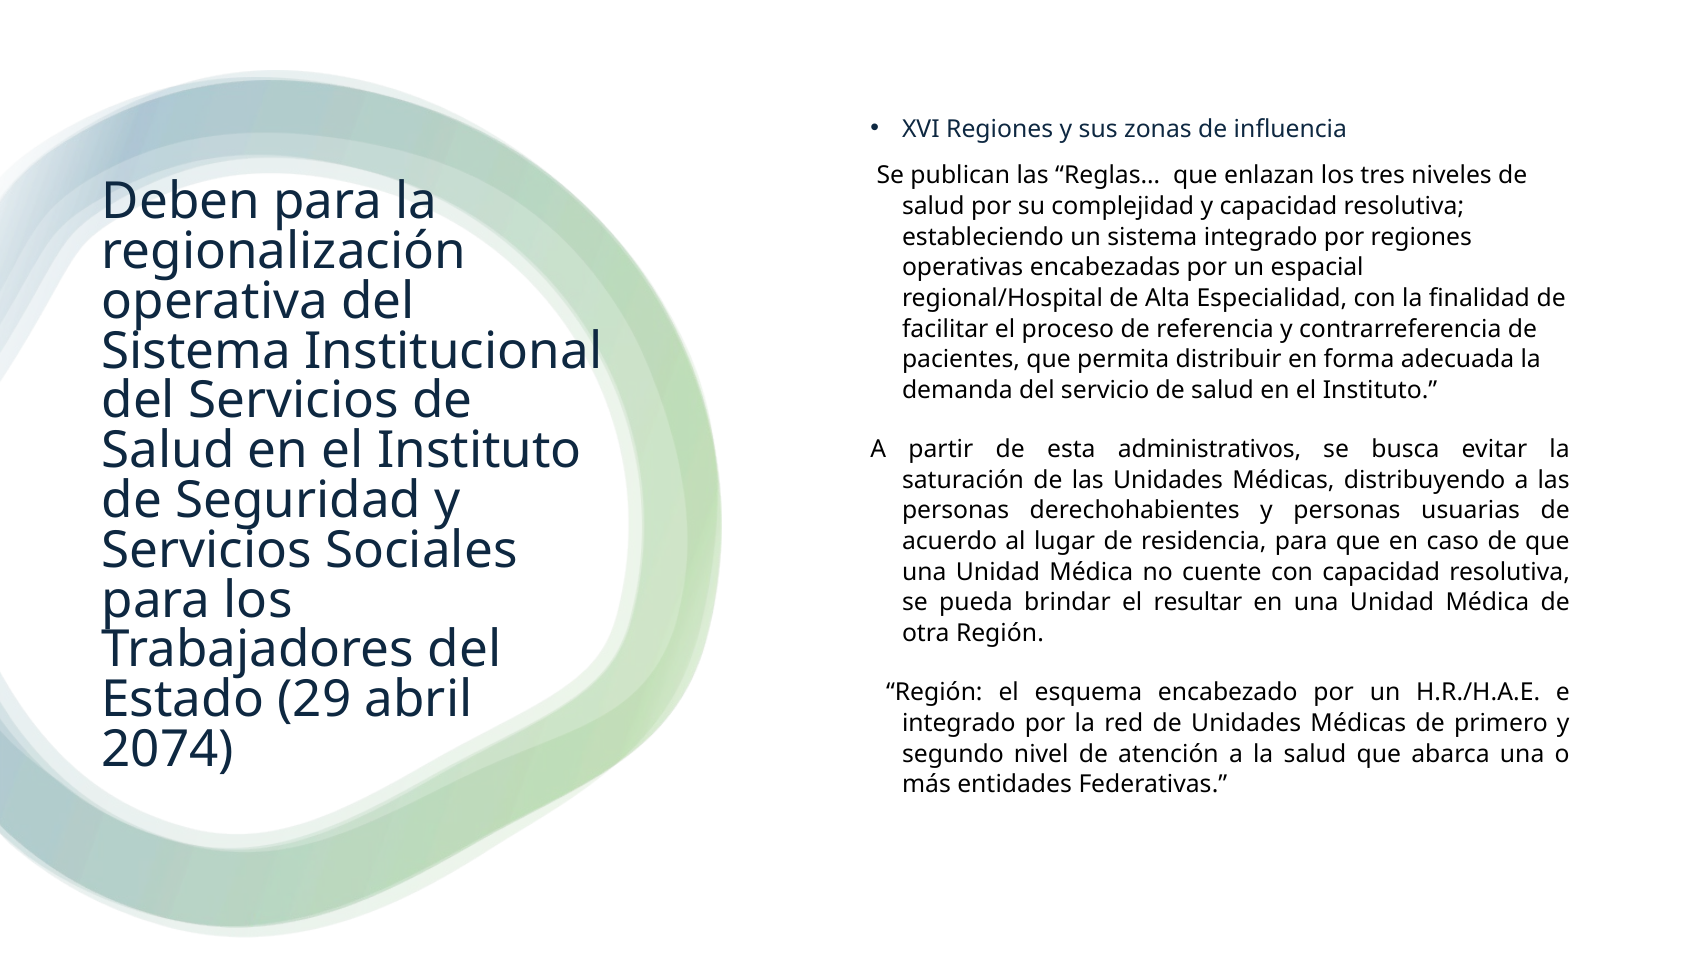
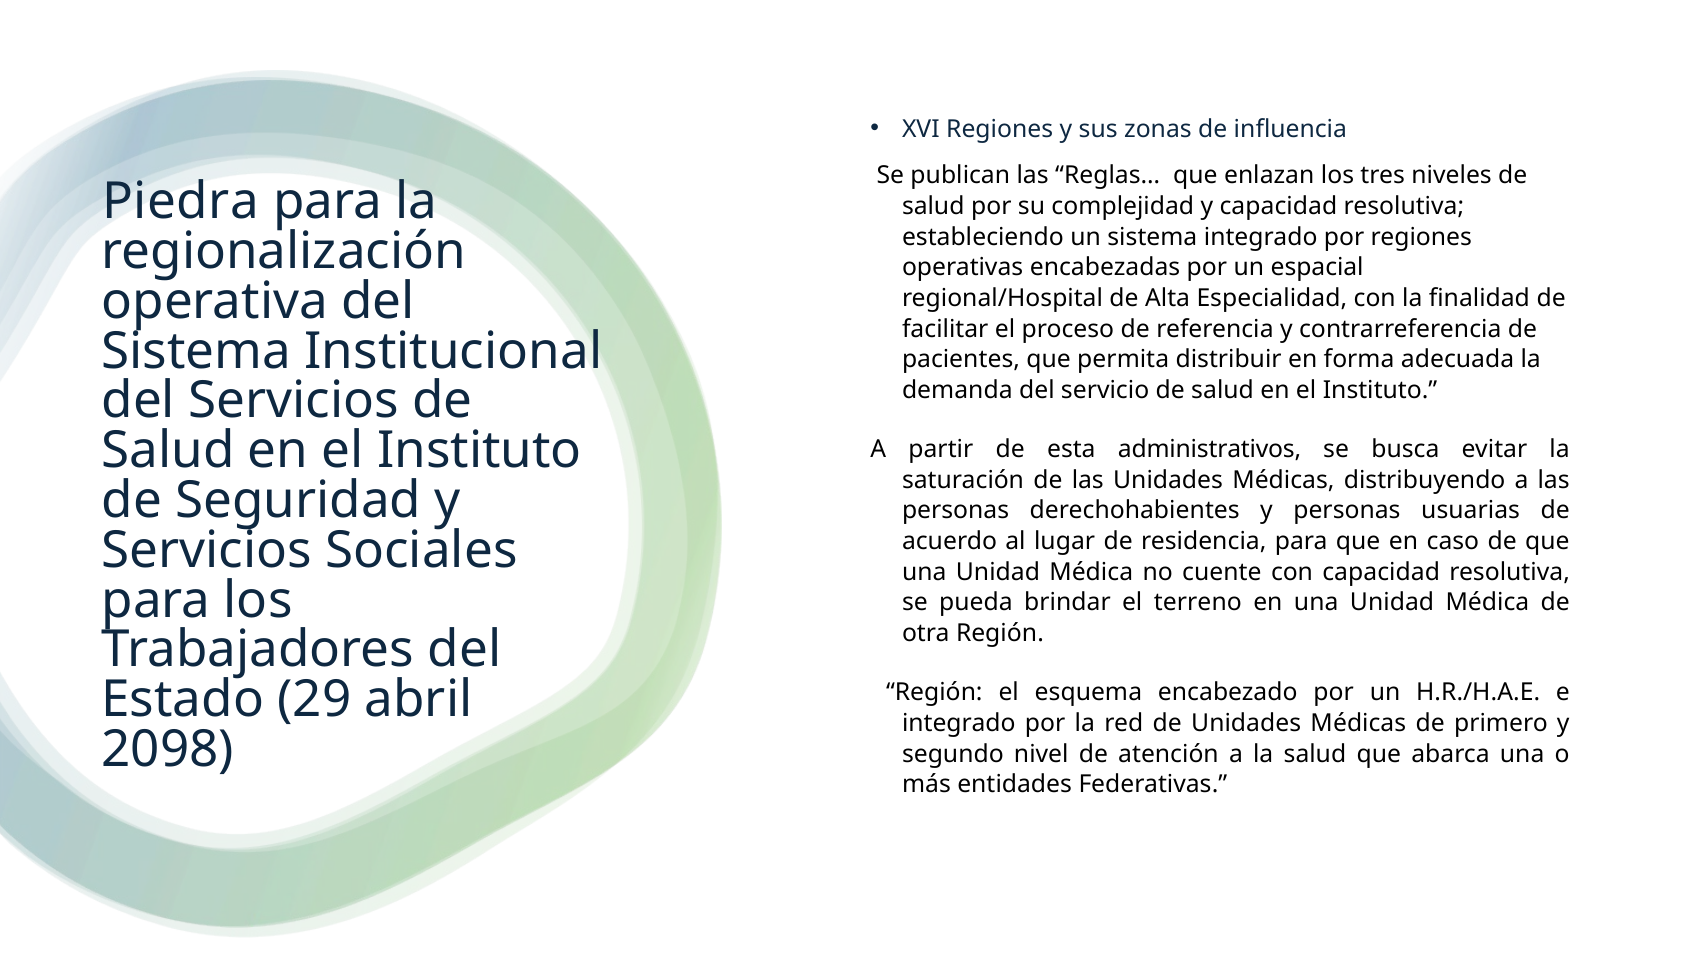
Deben: Deben -> Piedra (181, 202)
resultar: resultar -> terreno (1198, 603)
2074: 2074 -> 2098 (168, 749)
